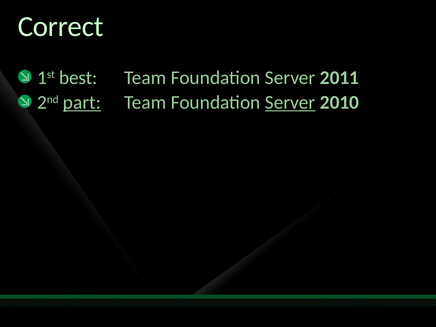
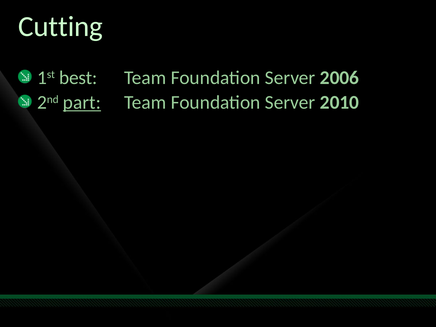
Correct: Correct -> Cutting (61, 26)
2011: 2011 -> 2006 (340, 78)
Server underline: present -> none (290, 103)
